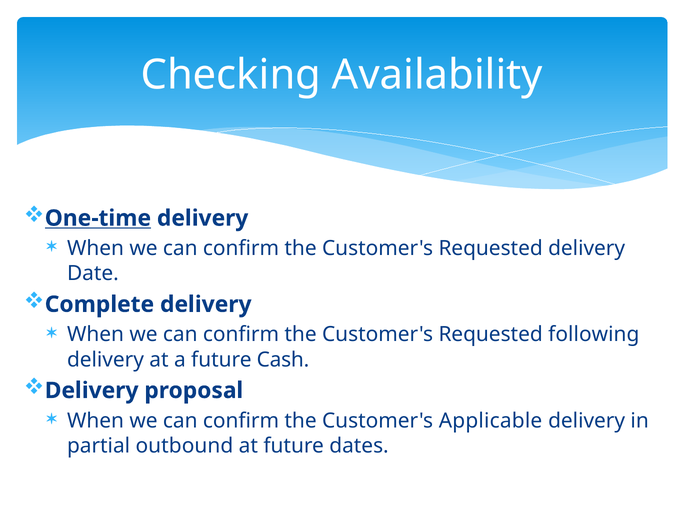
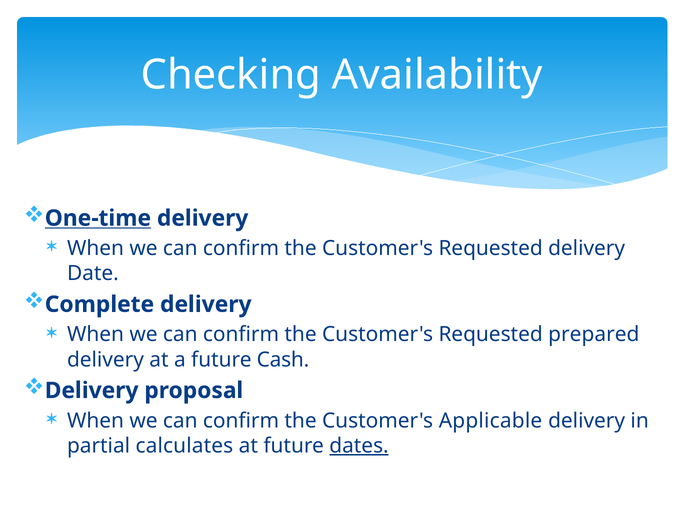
following: following -> prepared (594, 335)
outbound: outbound -> calculates (184, 446)
dates underline: none -> present (359, 446)
